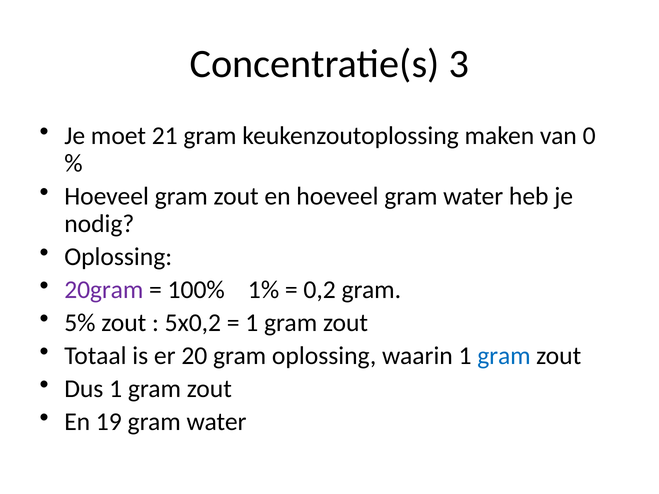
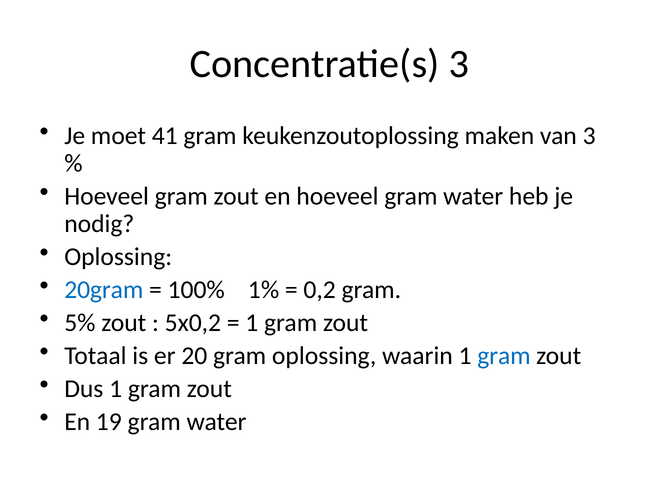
21: 21 -> 41 (165, 136)
van 0: 0 -> 3 (589, 136)
20gram colour: purple -> blue (104, 290)
